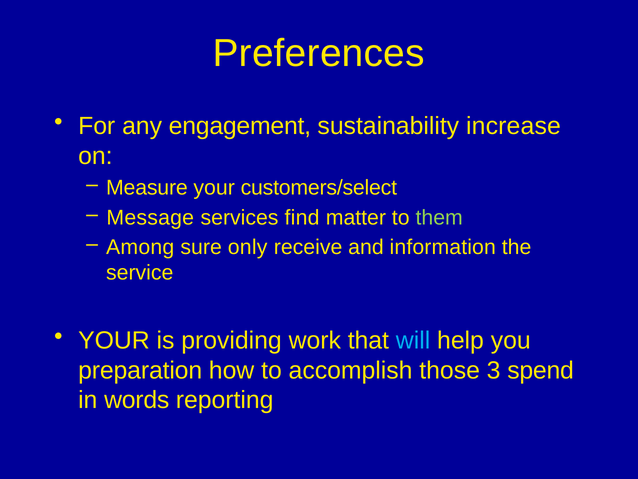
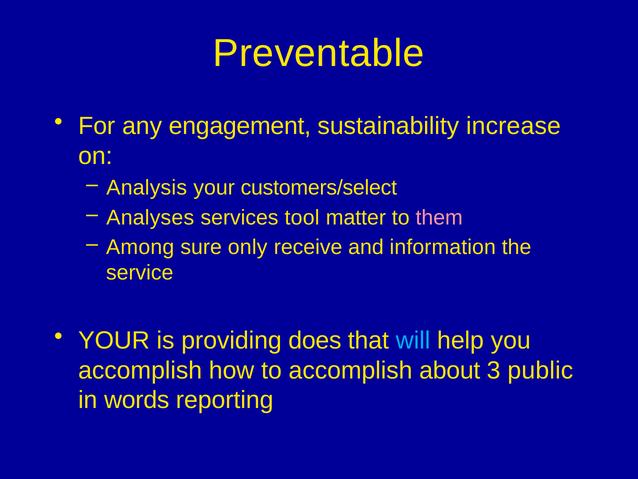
Preferences: Preferences -> Preventable (319, 53)
Measure: Measure -> Analysis (147, 188)
Message: Message -> Analyses (150, 217)
find: find -> tool (302, 217)
them colour: light green -> pink (439, 217)
work: work -> does (315, 340)
preparation: preparation -> accomplish (140, 370)
those: those -> about (450, 370)
spend: spend -> public (540, 370)
